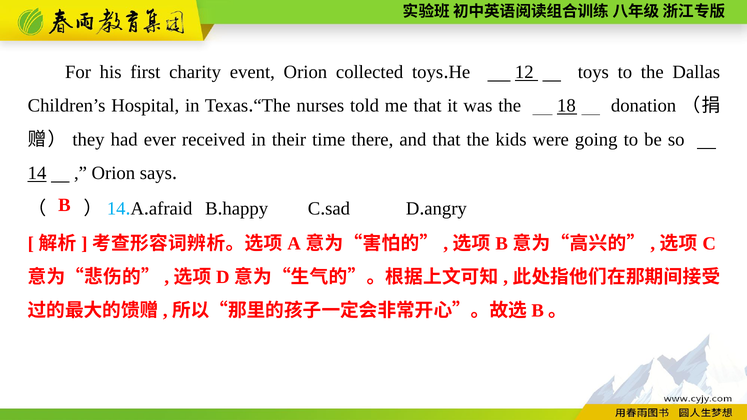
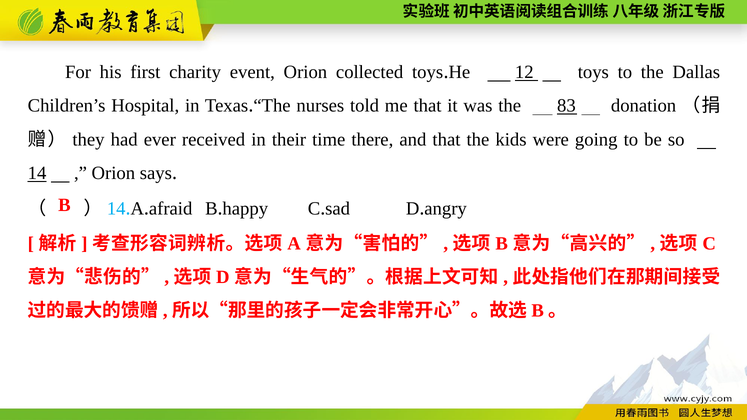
18: 18 -> 83 (566, 106)
